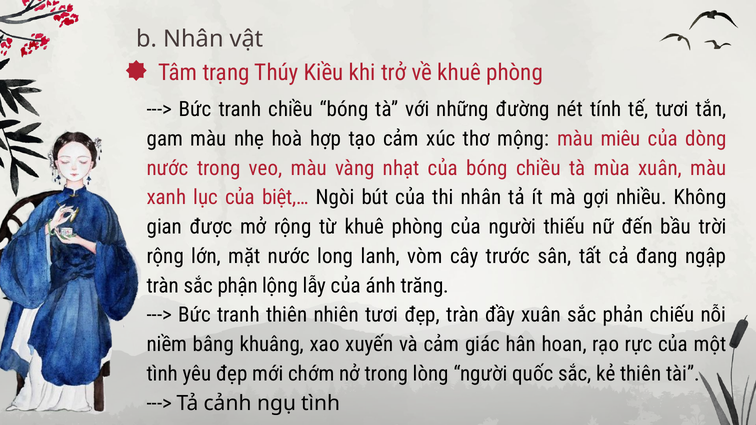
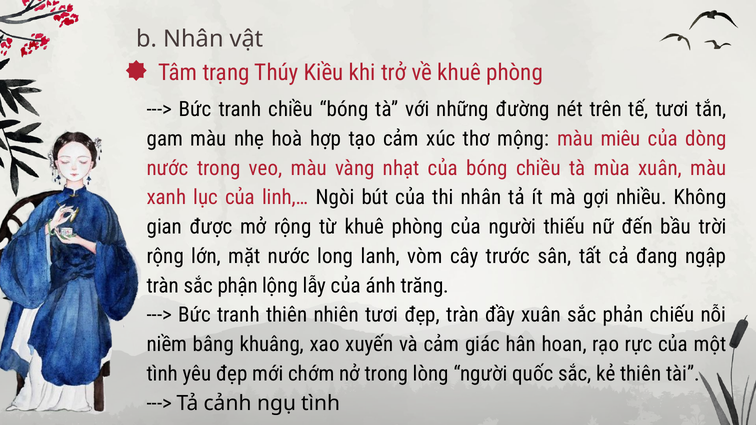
tính: tính -> trên (606, 109)
biệt,…: biệt,… -> linh,… (285, 198)
